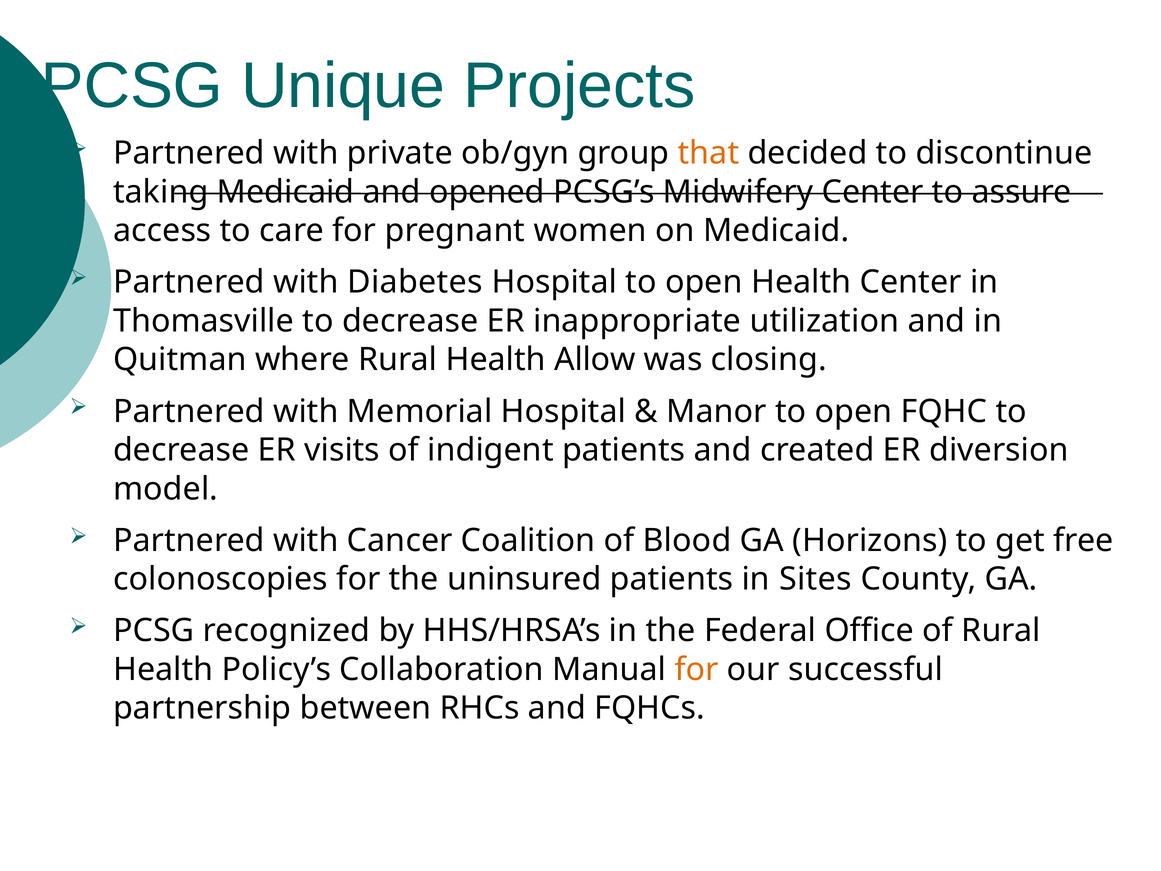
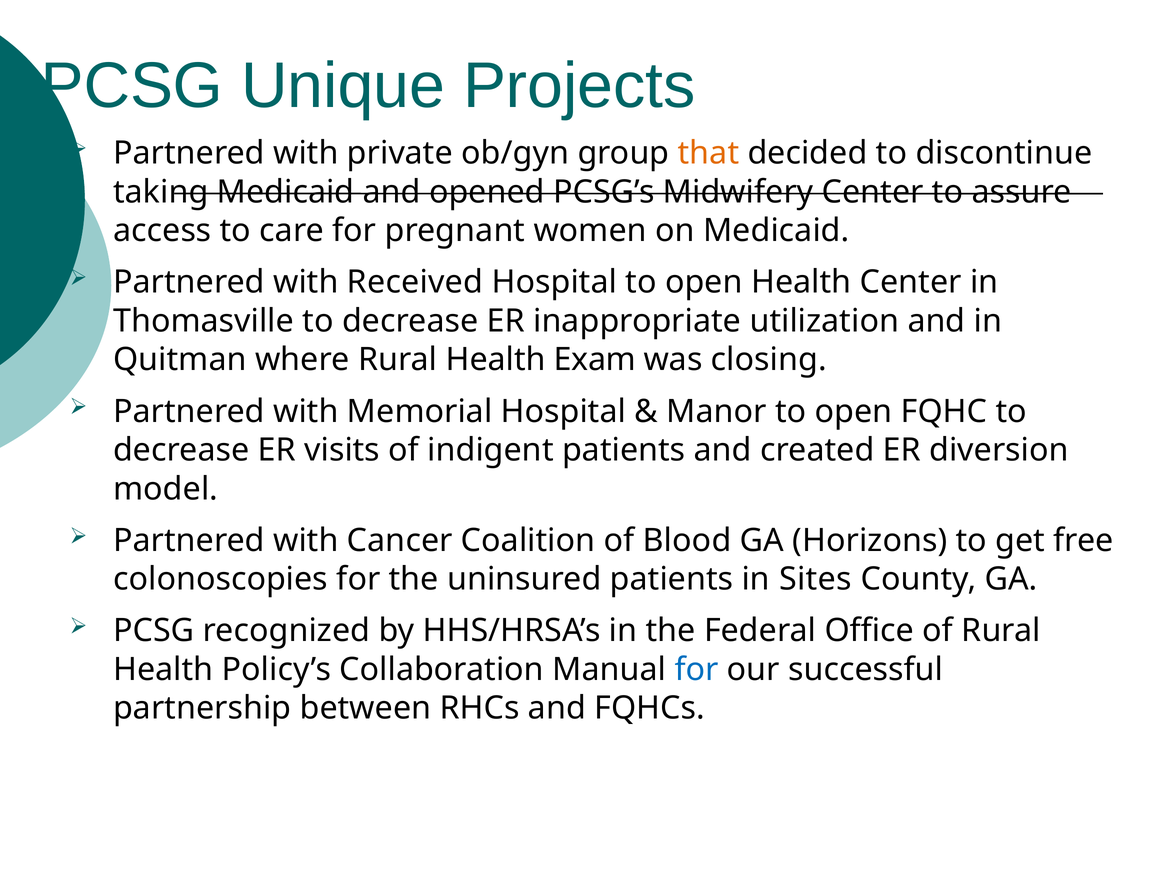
Diabetes: Diabetes -> Received (415, 282)
Allow: Allow -> Exam (595, 360)
for colour: orange -> blue (697, 669)
